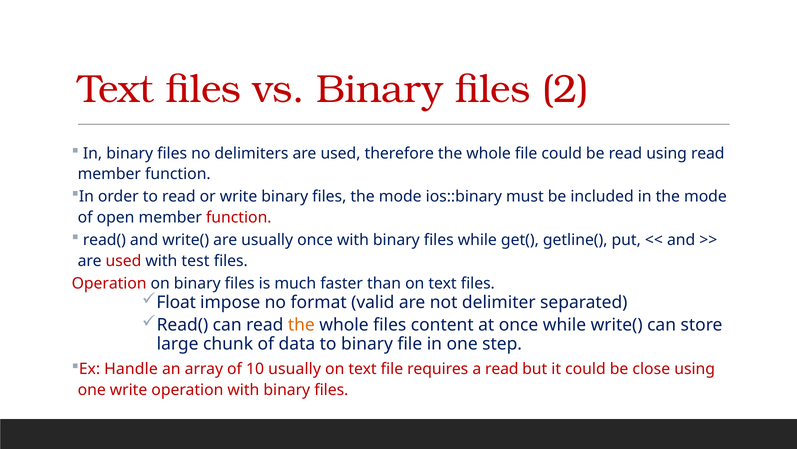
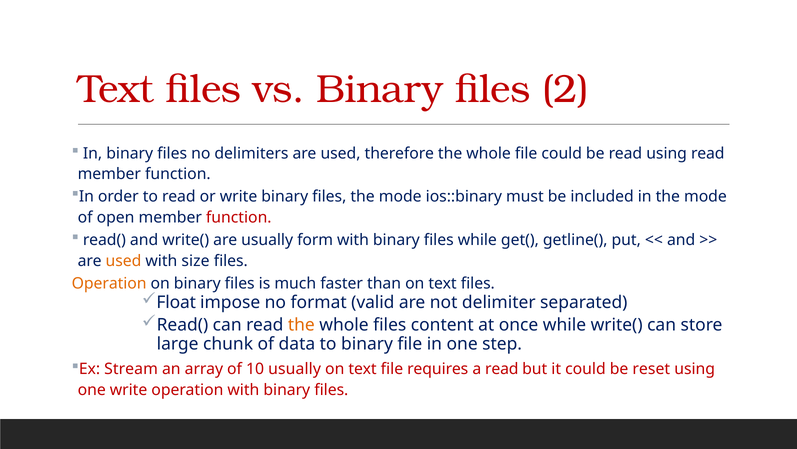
usually once: once -> form (315, 240)
used colour: red -> orange (123, 260)
test: test -> size (195, 260)
Operation colour: red -> orange (109, 283)
Handle: Handle -> Stream (131, 368)
close: close -> reset (651, 368)
